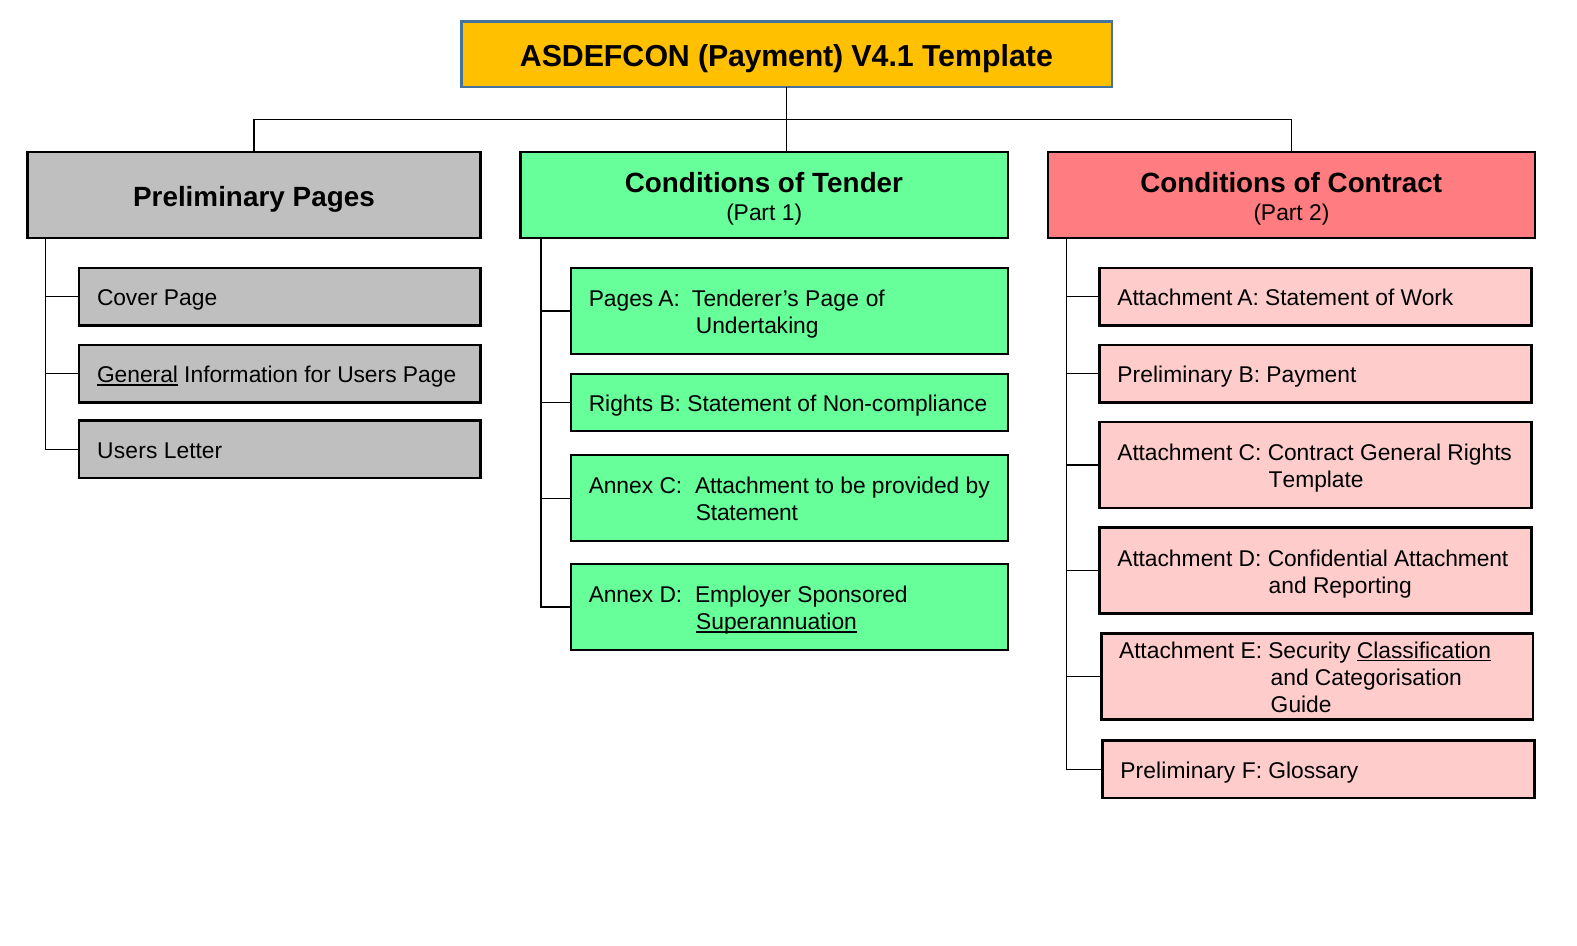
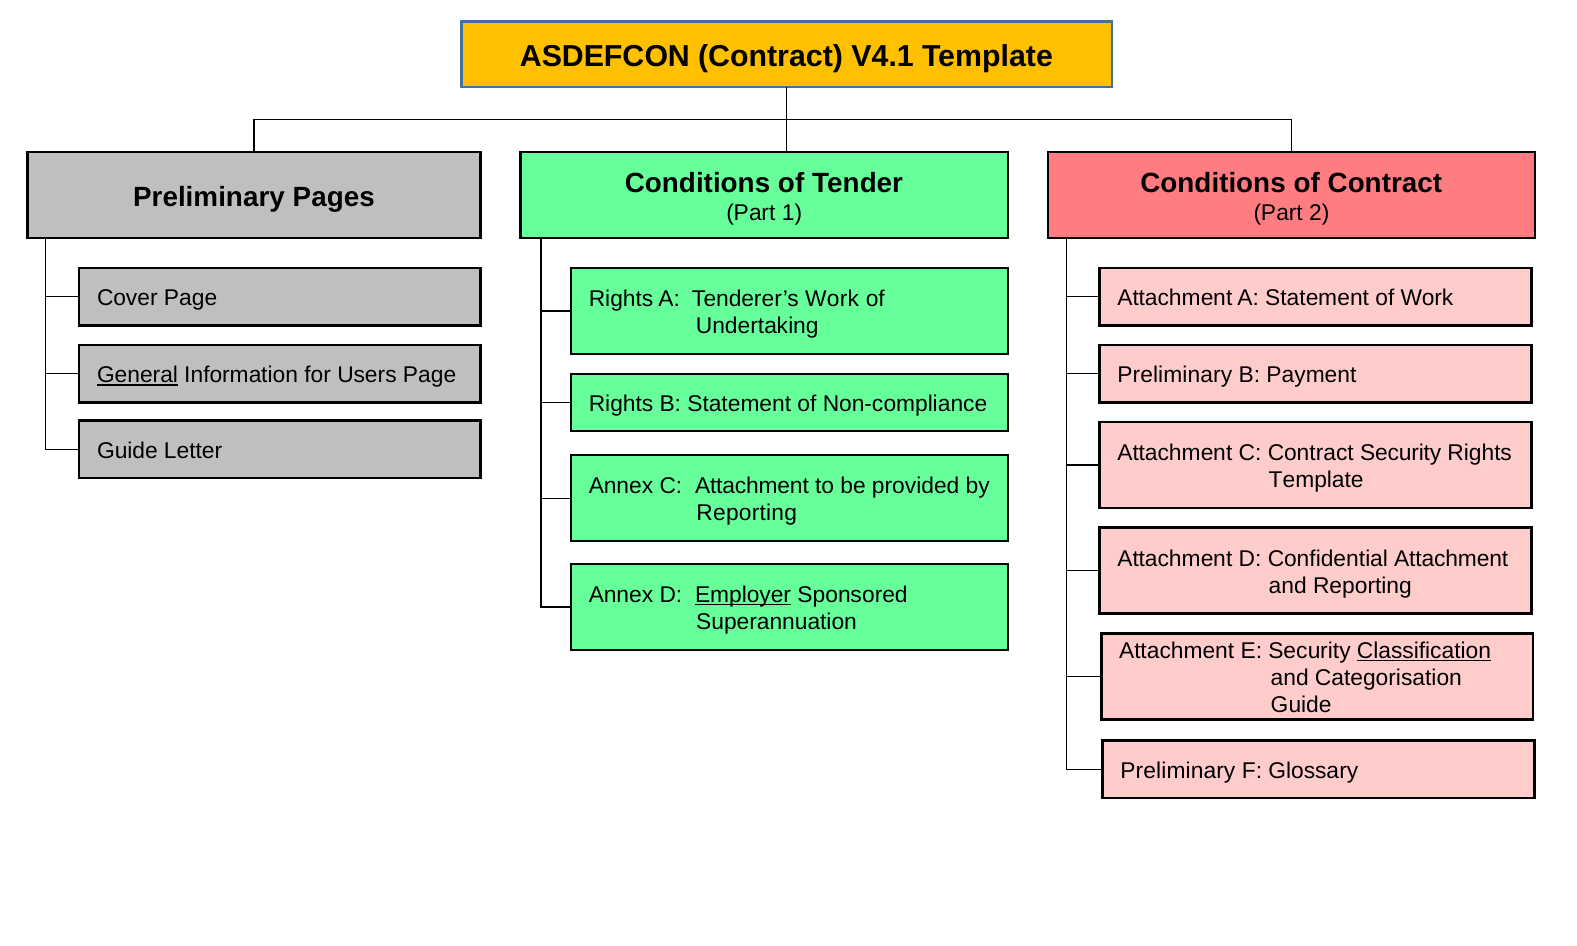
ASDEFCON Payment: Payment -> Contract (771, 57)
Pages: Pages -> Rights (621, 299)
Tenderer’s Page: Page -> Work (832, 299)
Users: Users -> Guide (127, 451)
Contract General: General -> Security (1401, 453)
Statement: Statement -> Reporting (747, 513)
Employer underline: none -> present (743, 595)
Superannuation underline: present -> none (777, 622)
